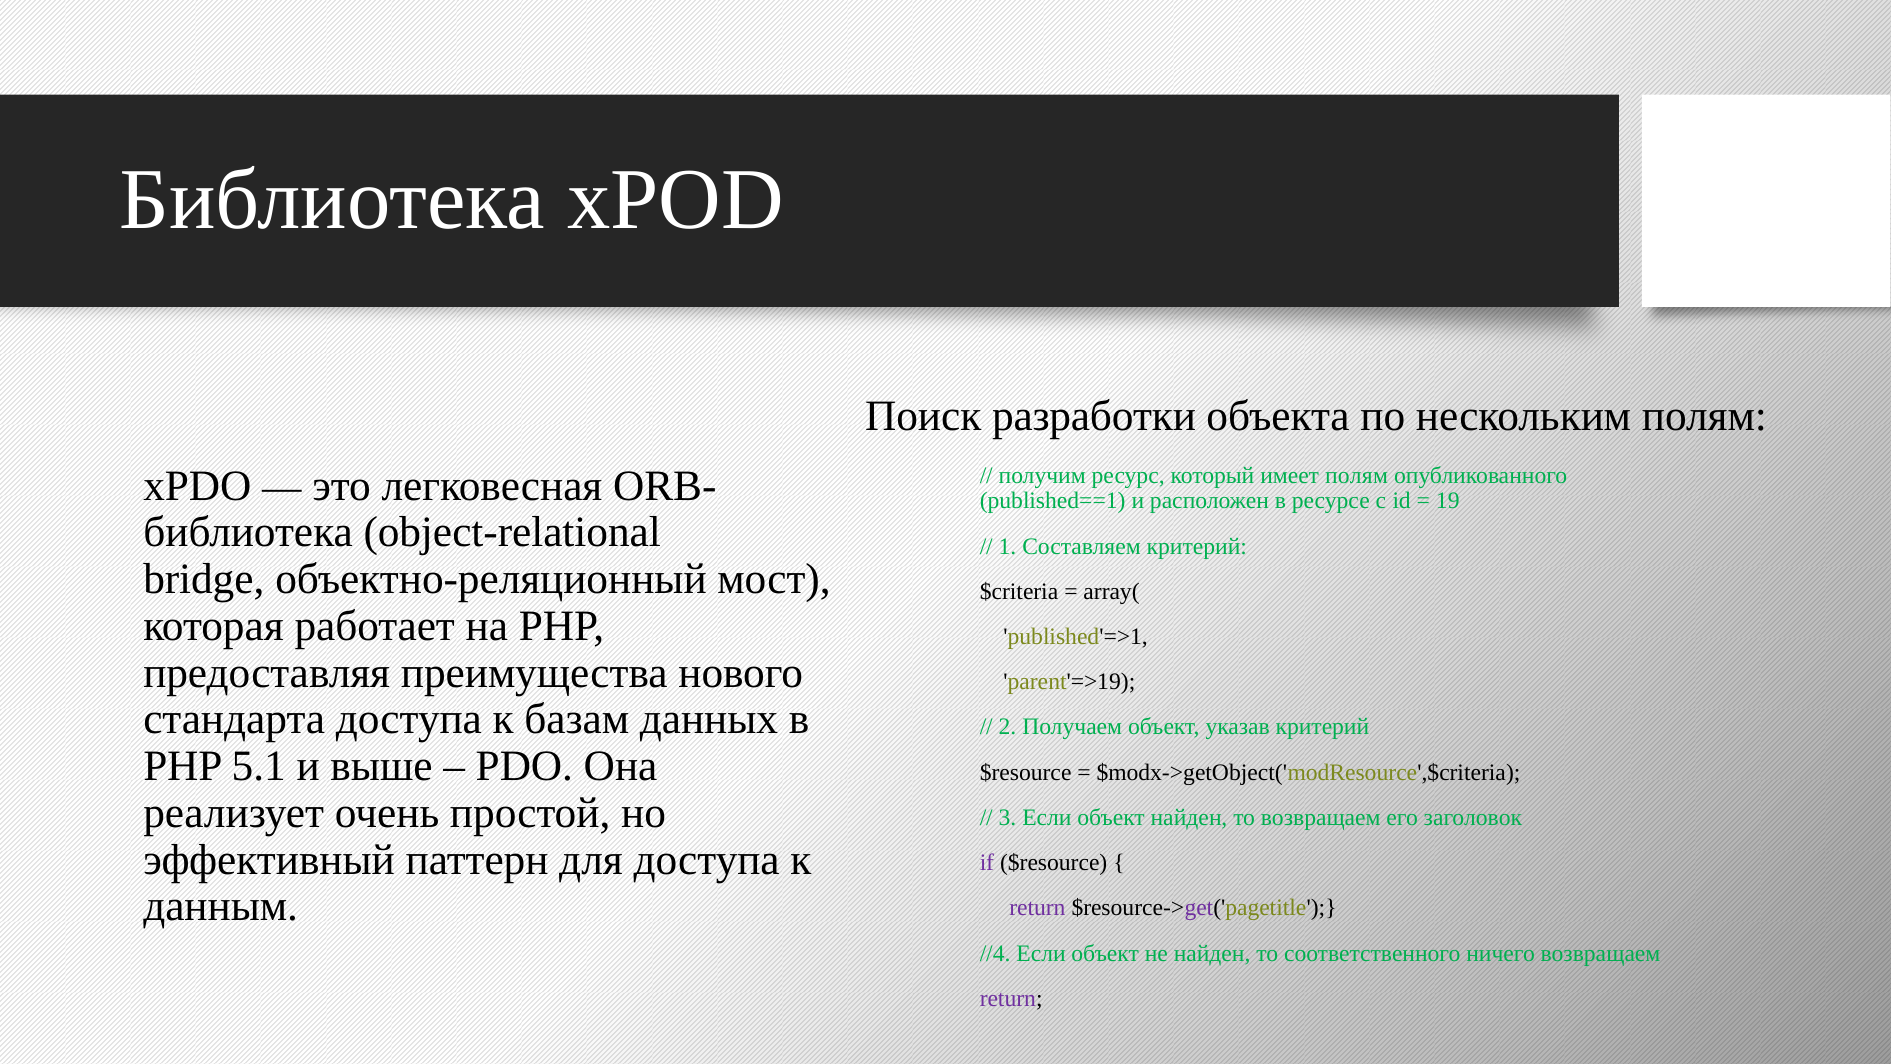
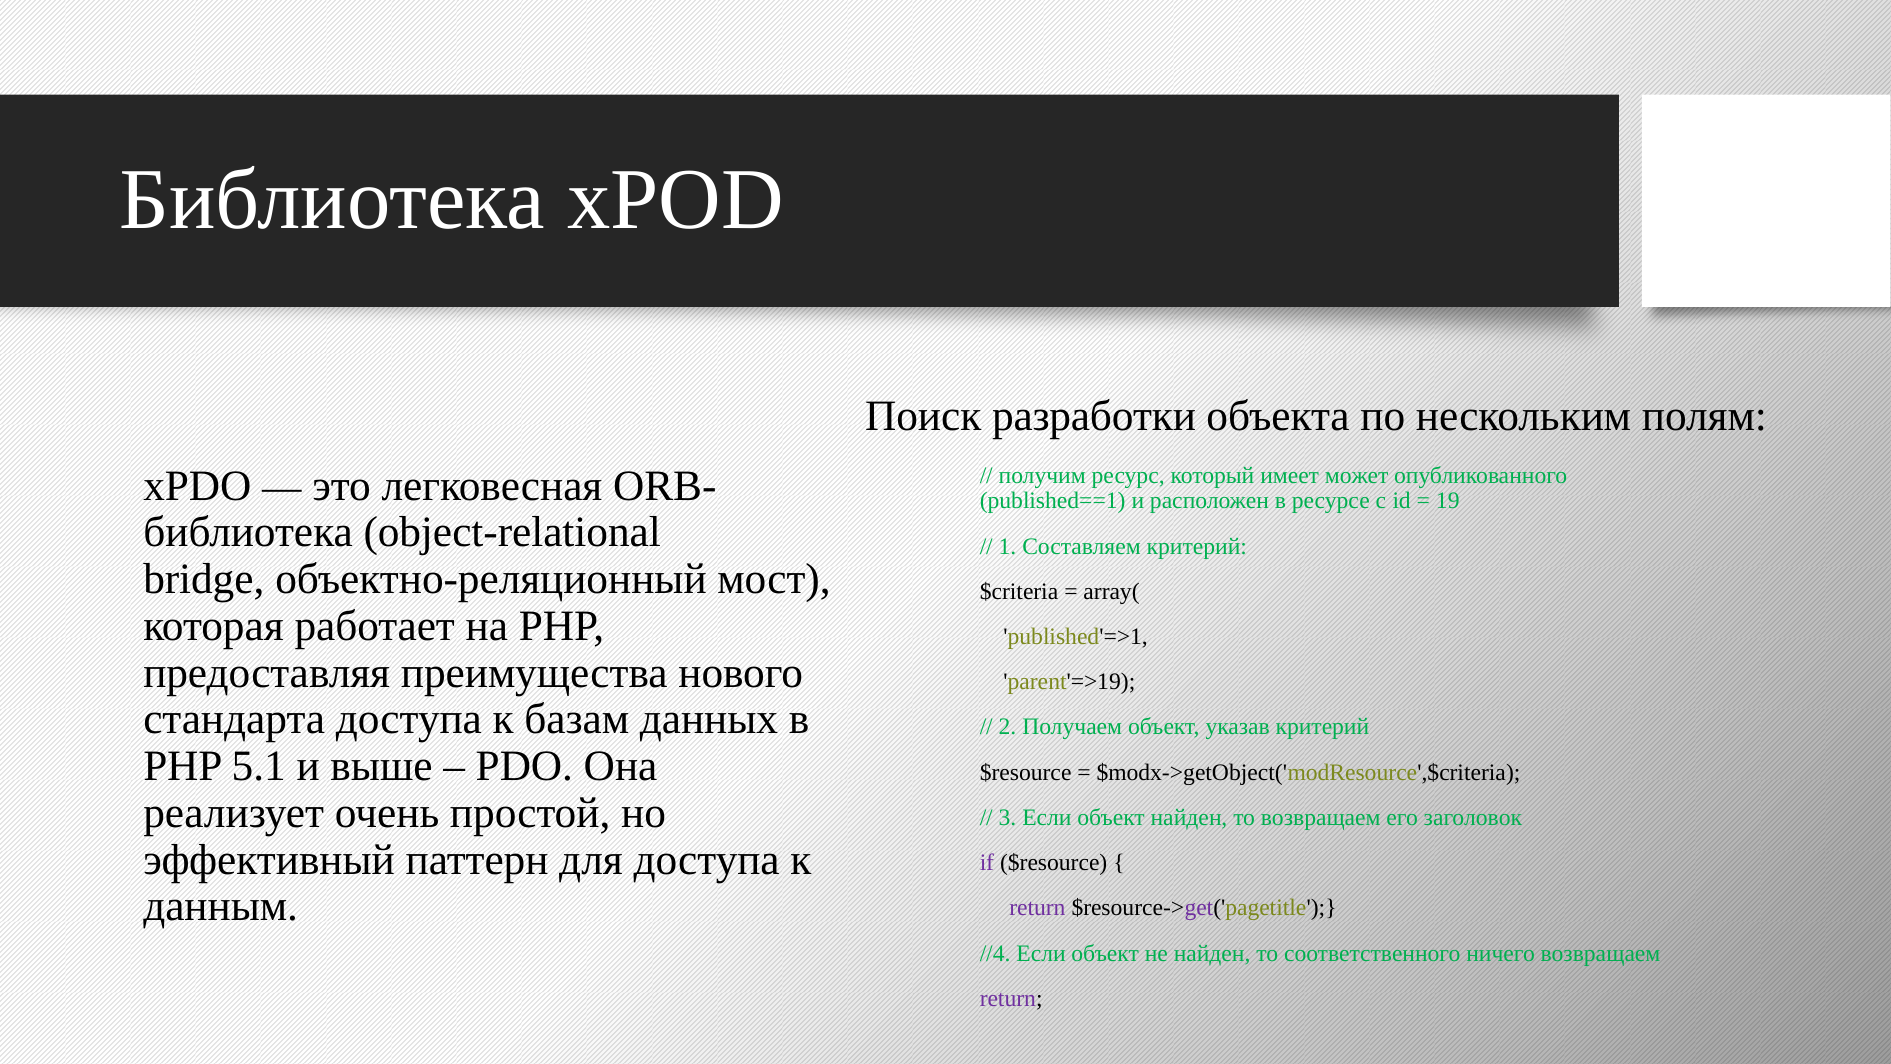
имеет полям: полям -> может (1357, 475)
